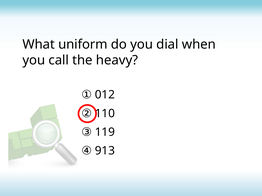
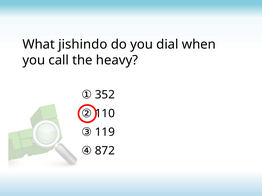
uniform: uniform -> jishindo (83, 45)
012: 012 -> 352 (105, 95)
913: 913 -> 872 (105, 151)
